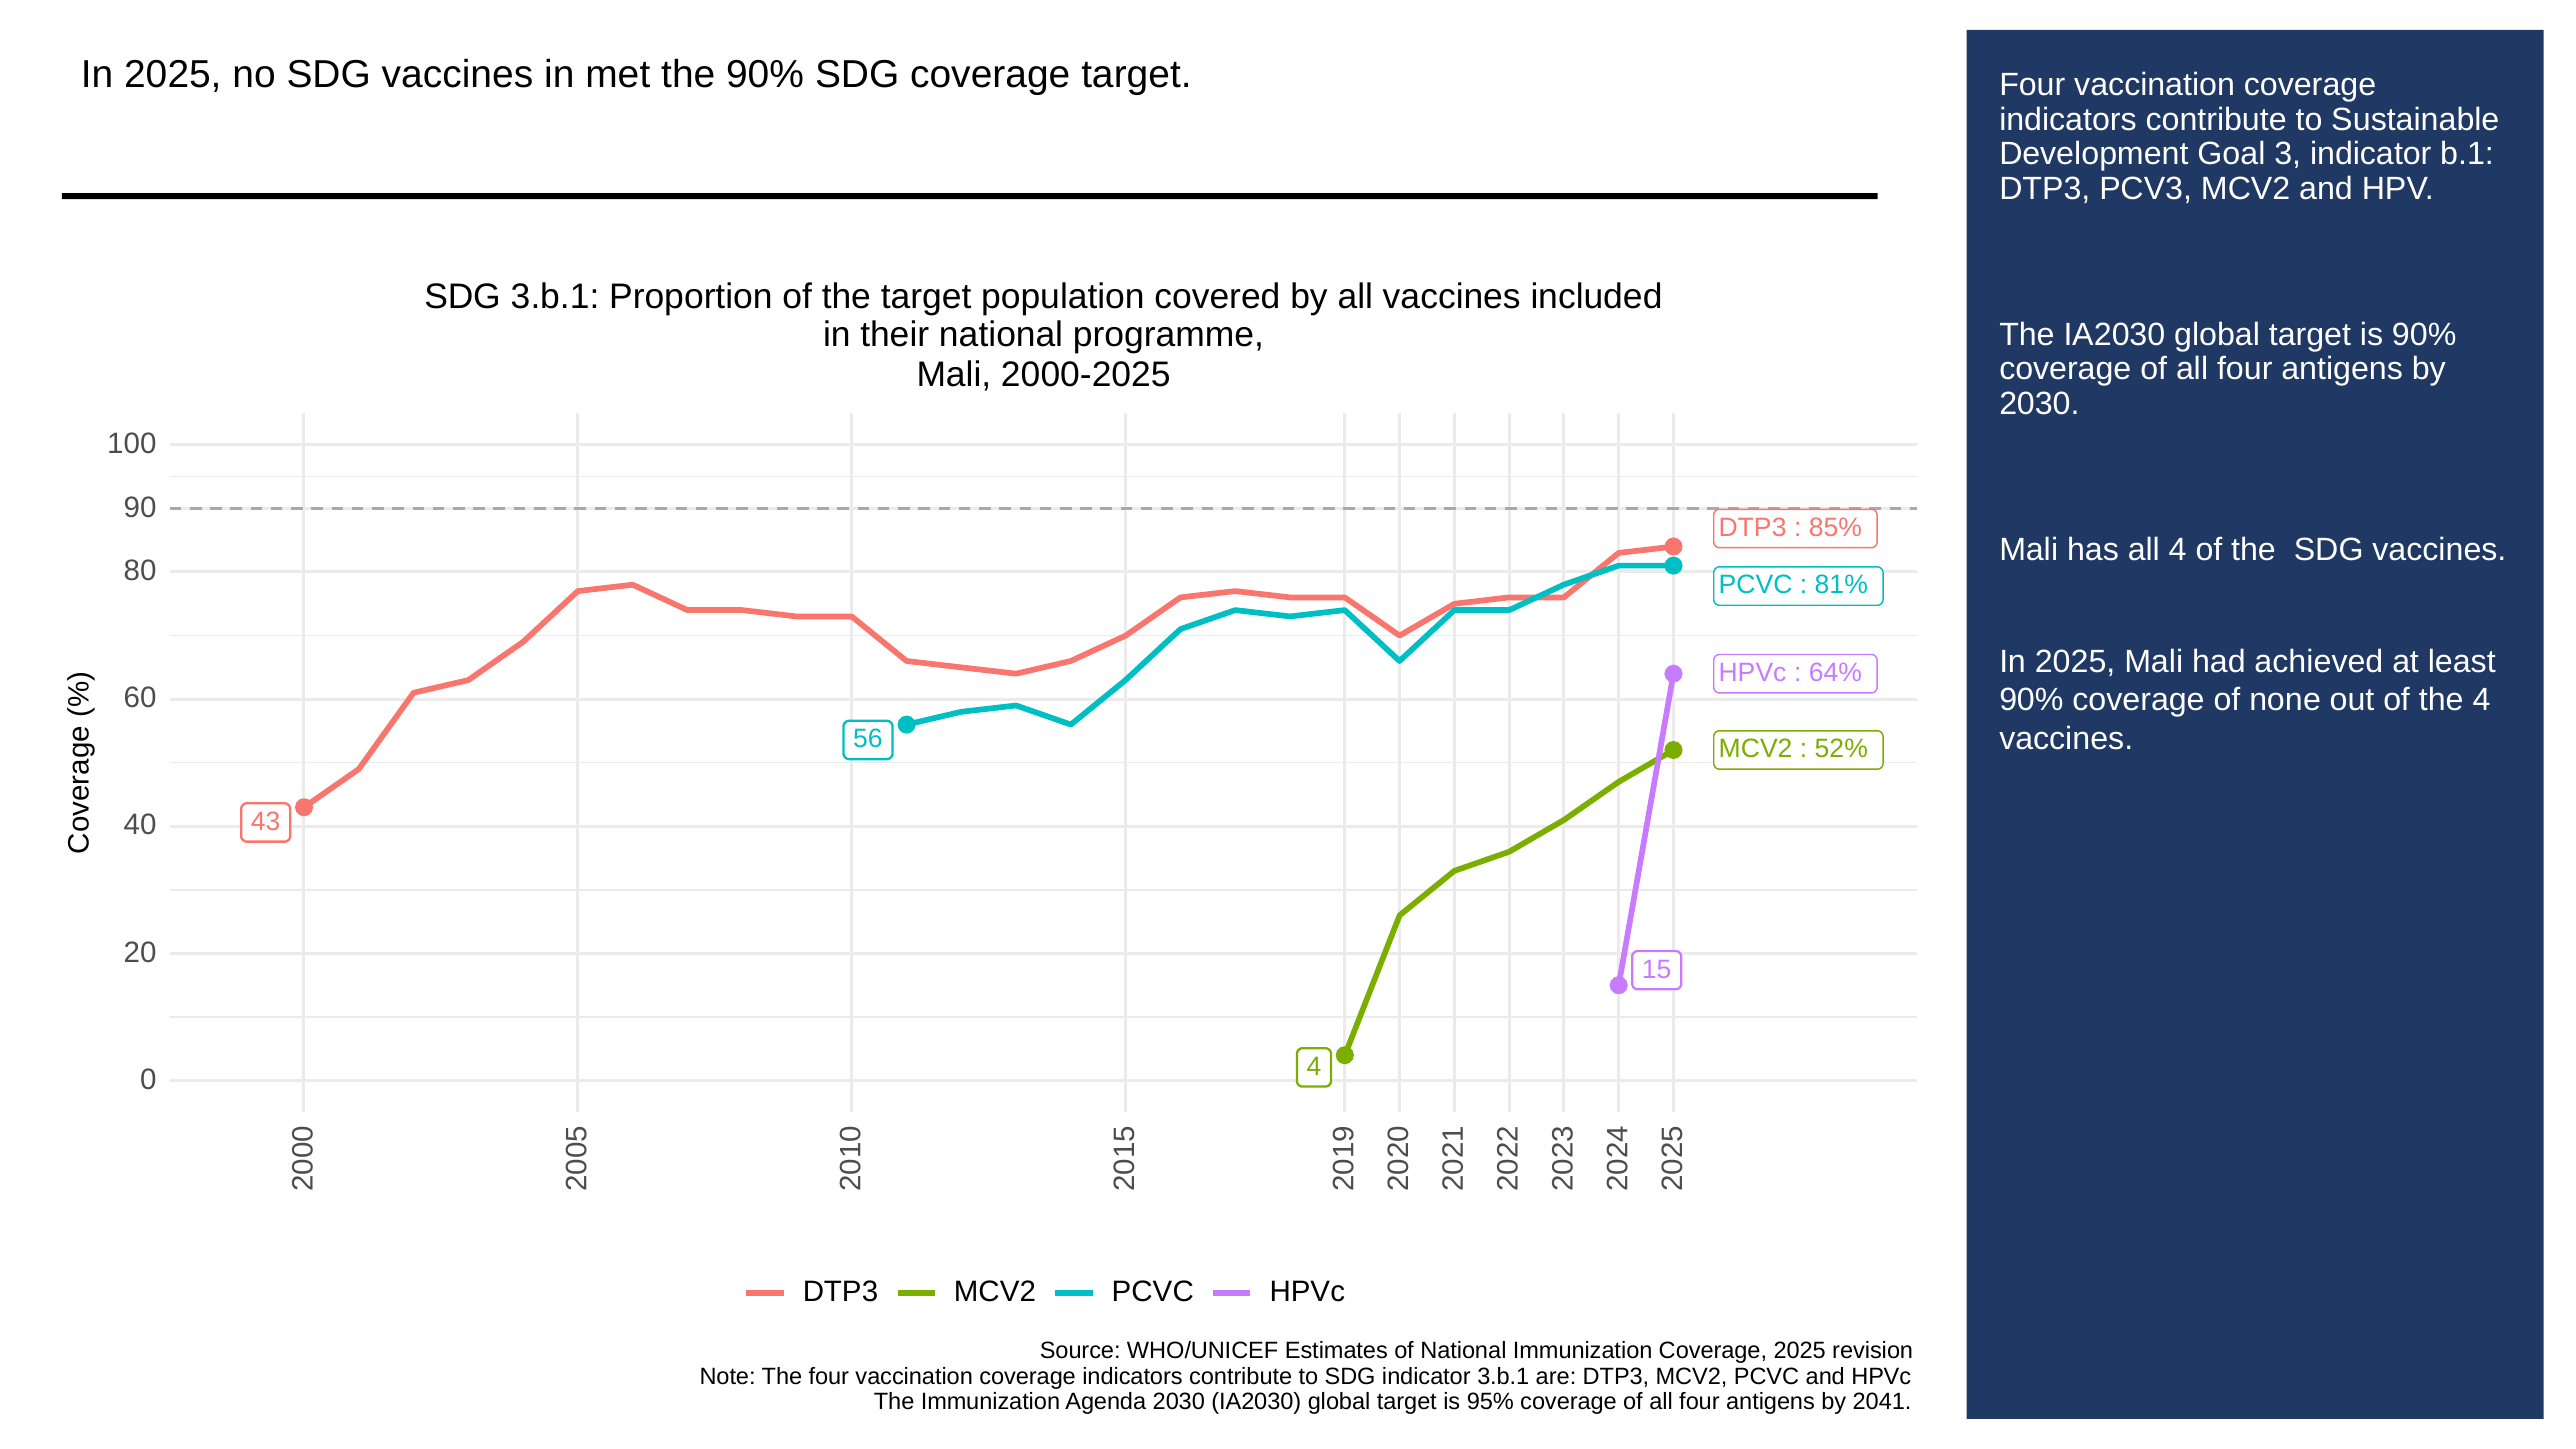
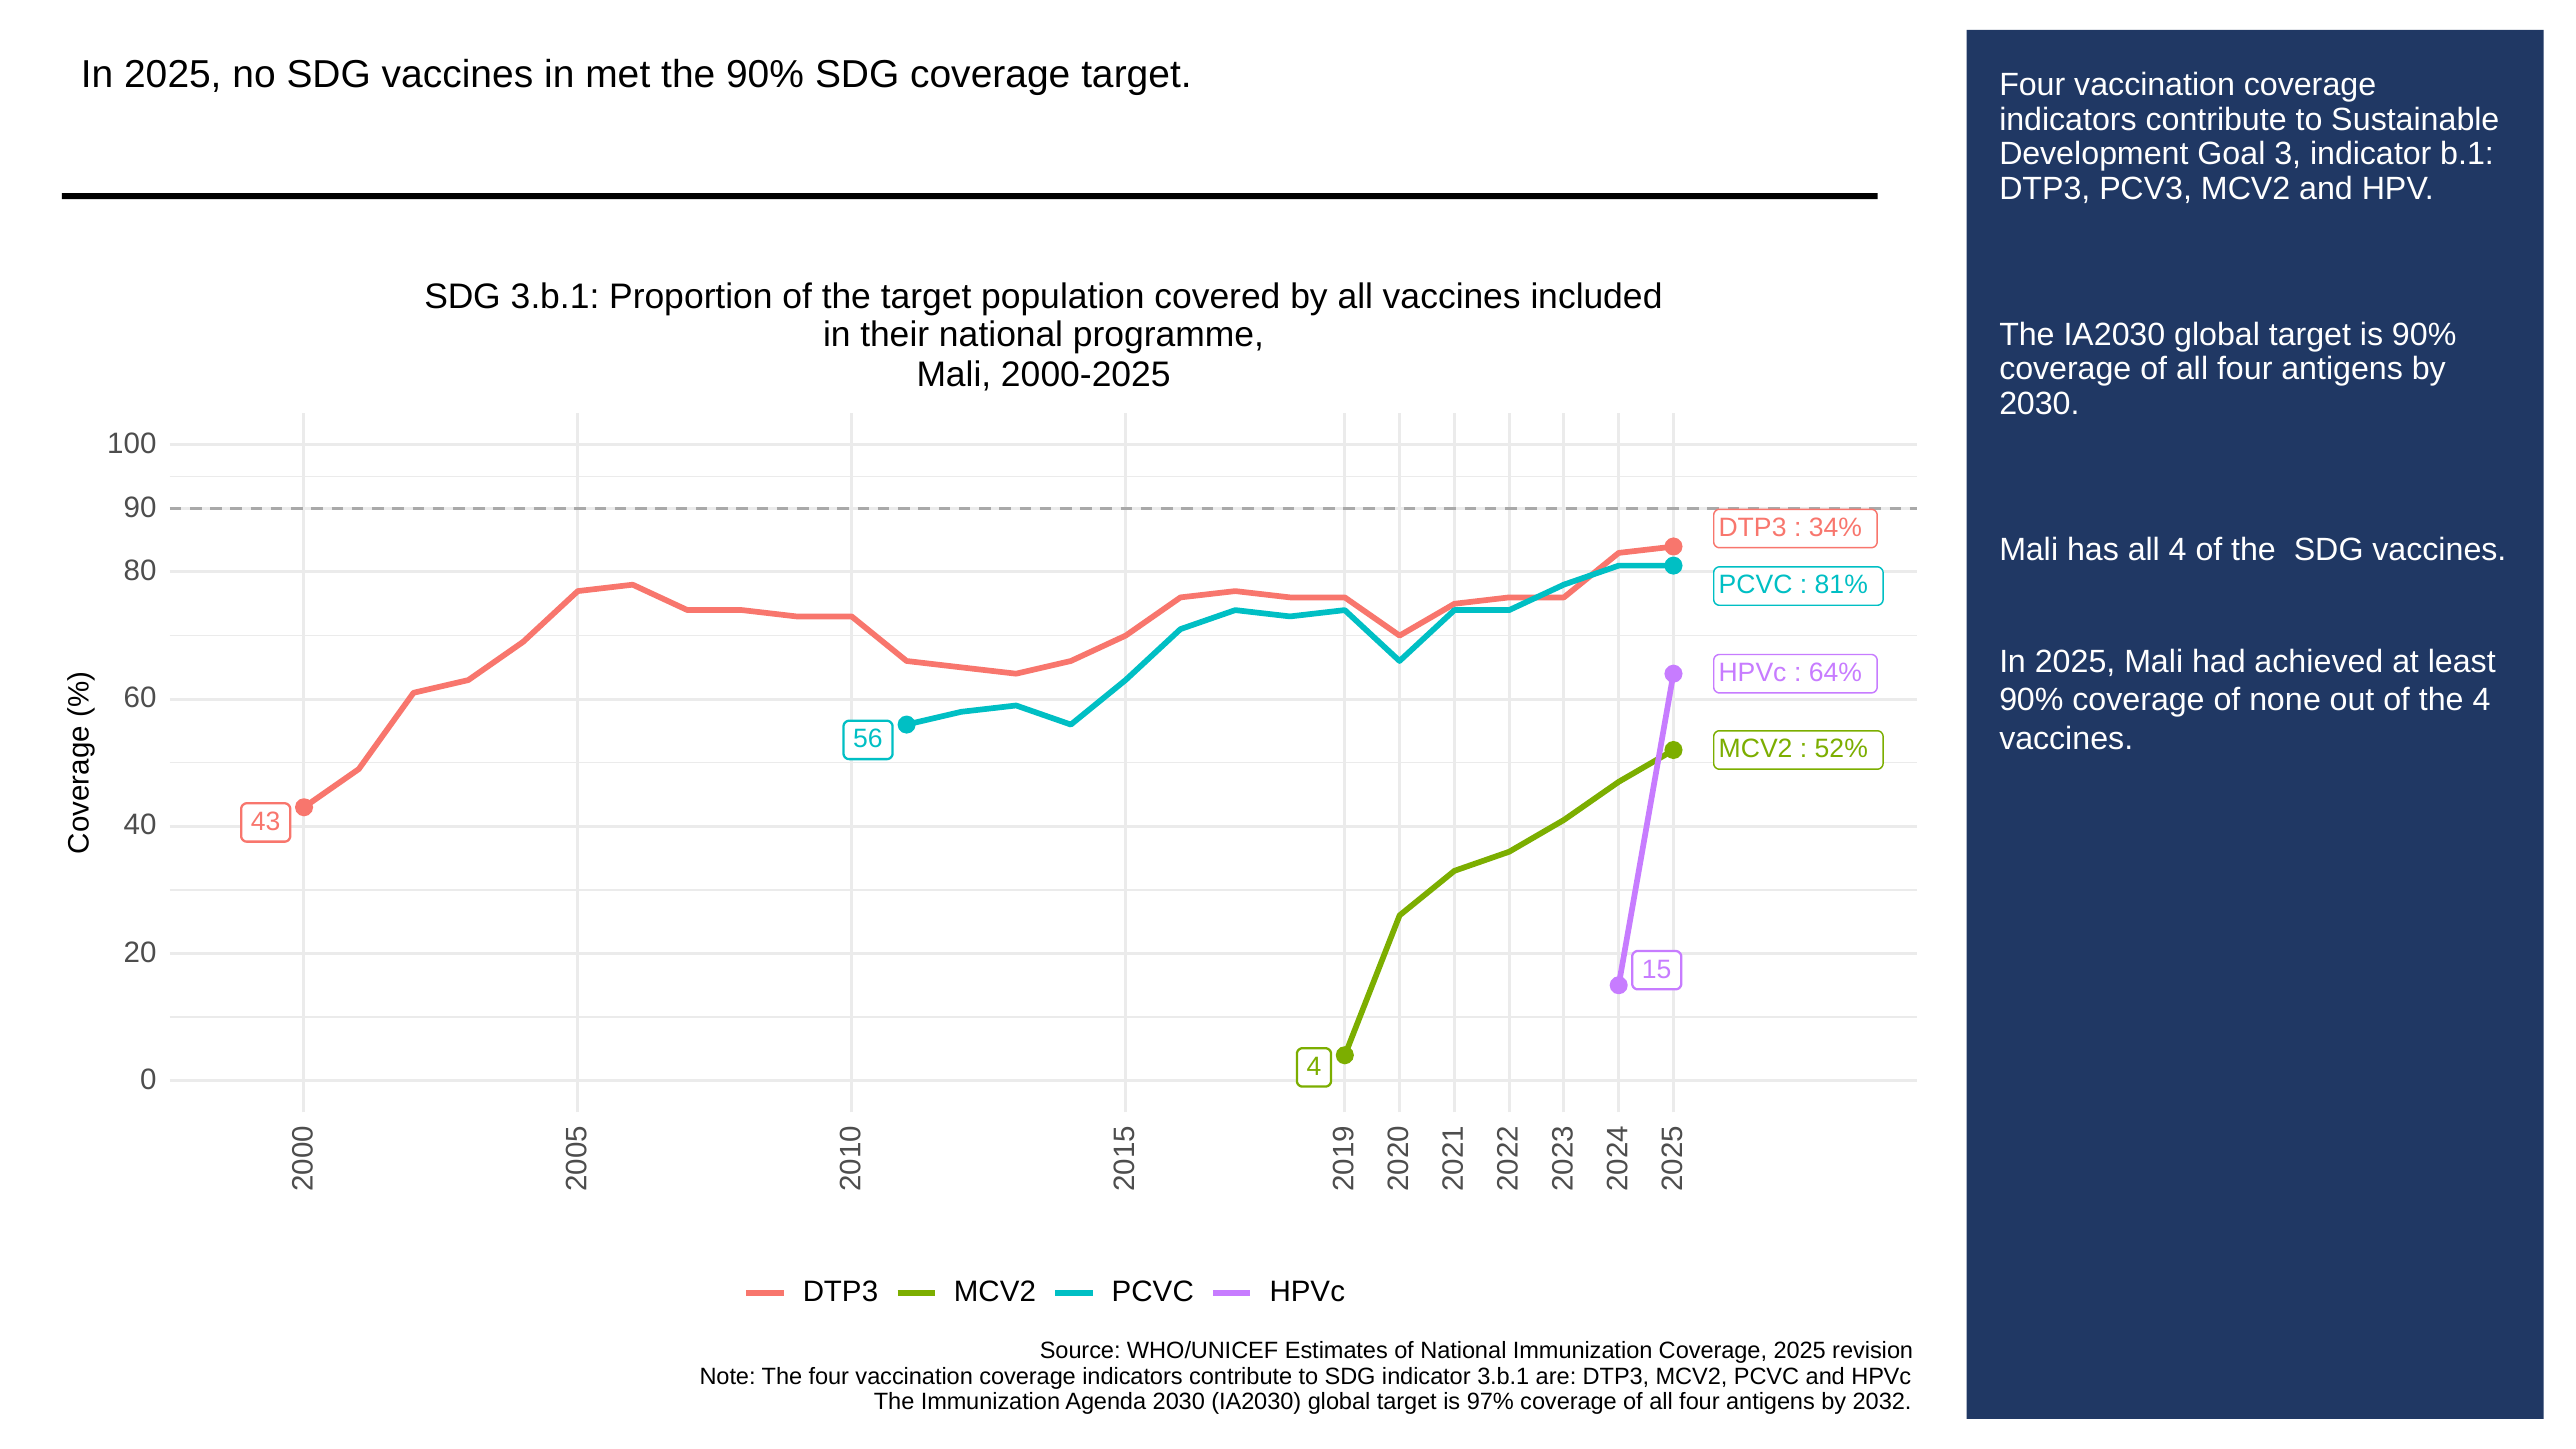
85%: 85% -> 34% (1835, 527)
95%: 95% -> 97% (1490, 1402)
2041: 2041 -> 2032 (1882, 1402)
